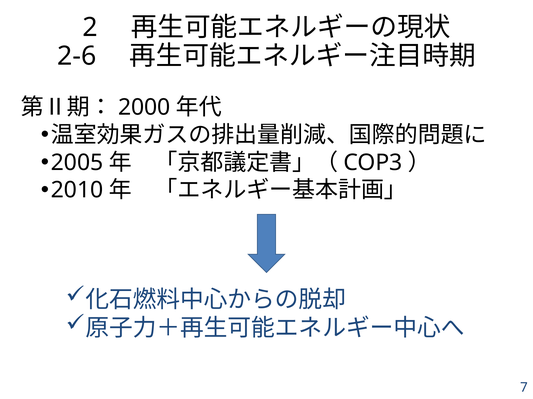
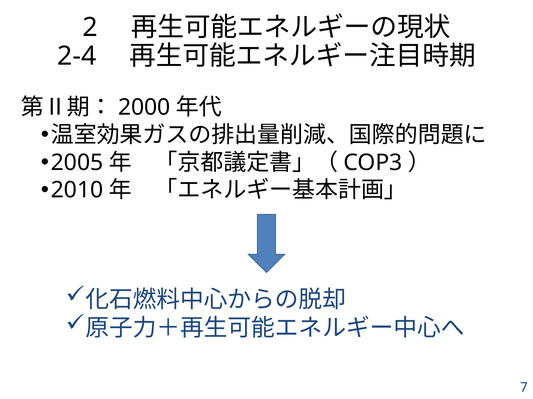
2-6: 2-6 -> 2-4 (77, 56)
